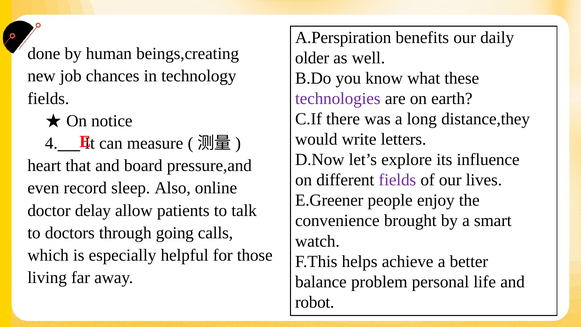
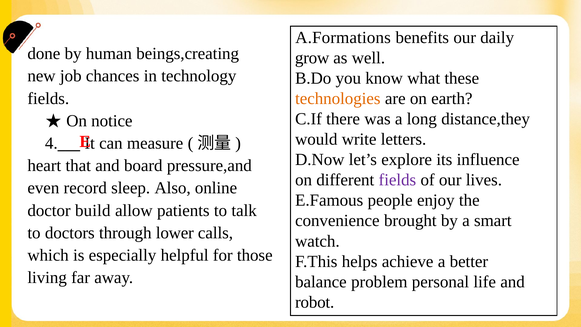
A.Perspiration: A.Perspiration -> A.Formations (343, 37)
older: older -> grow (312, 58)
technologies colour: purple -> orange (338, 99)
E.Greener: E.Greener -> E.Famous (329, 200)
delay: delay -> build (93, 210)
going: going -> lower (175, 233)
